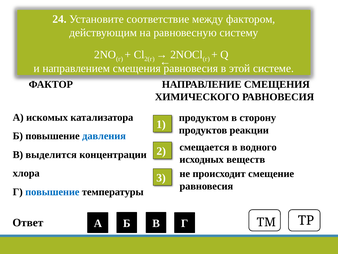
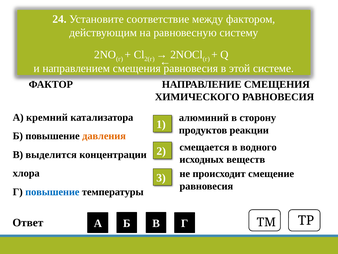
искомых: искомых -> кремний (47, 117)
продуктом: продуктом -> алюминий (204, 118)
давления colour: blue -> orange (104, 136)
